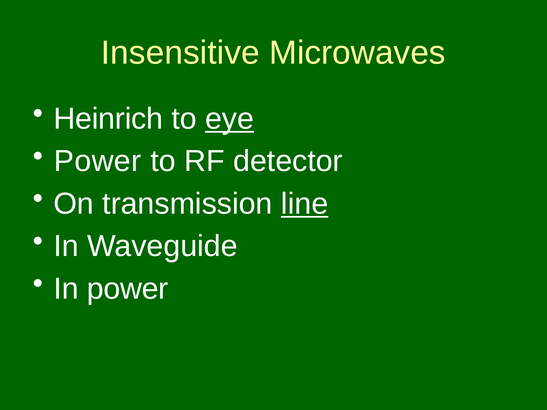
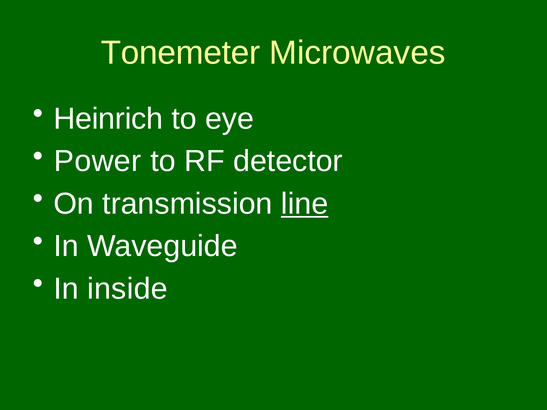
Insensitive: Insensitive -> Tonemeter (181, 53)
eye underline: present -> none (230, 119)
In power: power -> inside (127, 289)
